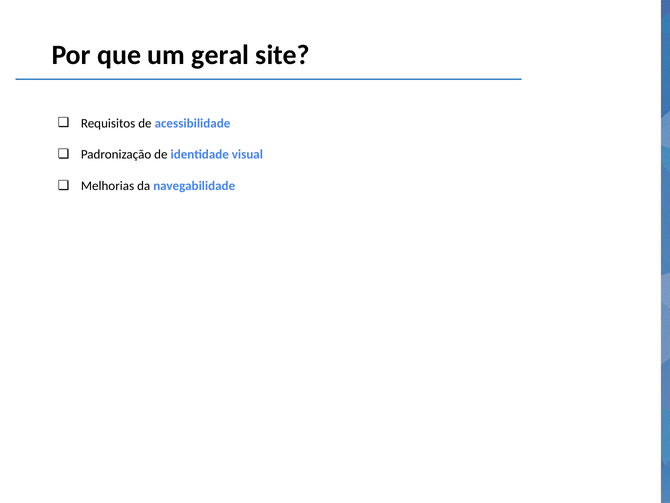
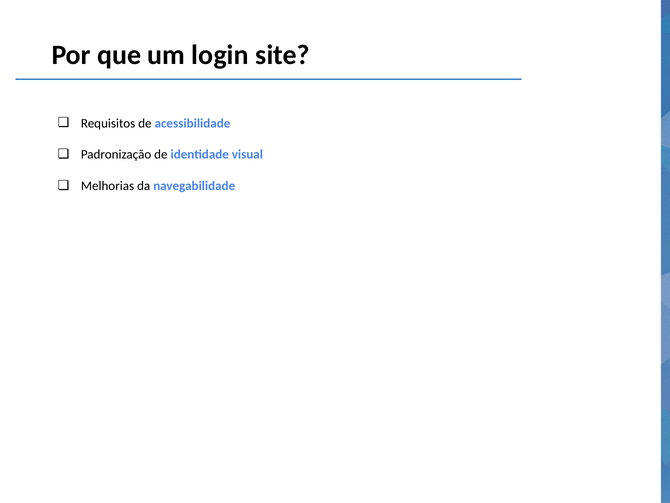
geral: geral -> login (220, 55)
